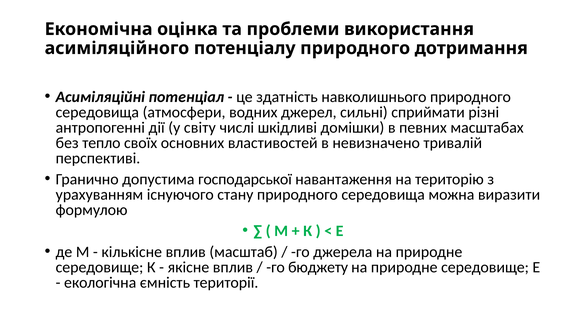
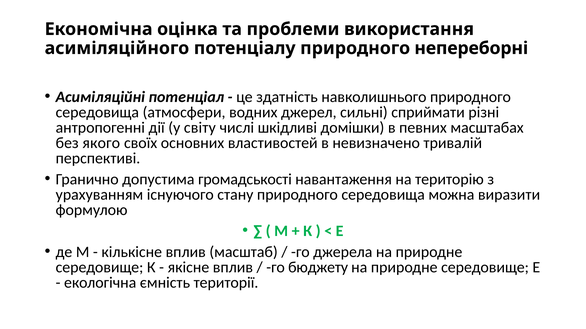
дотримання: дотримання -> непереборні (471, 48)
тепло: тепло -> якого (101, 143)
господарської: господарської -> громадськості (245, 180)
